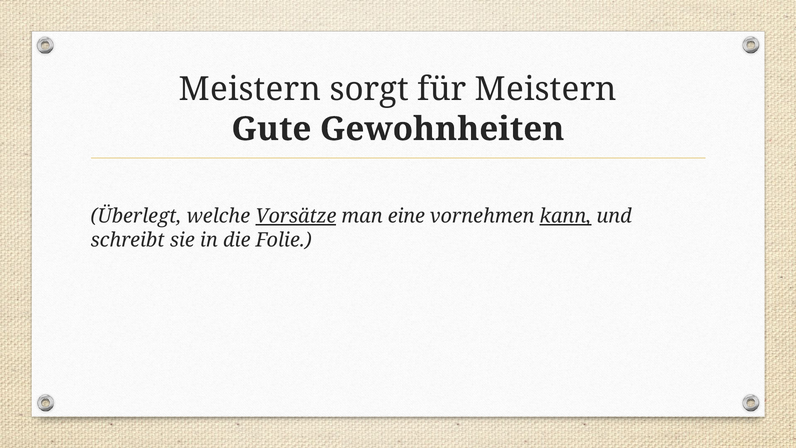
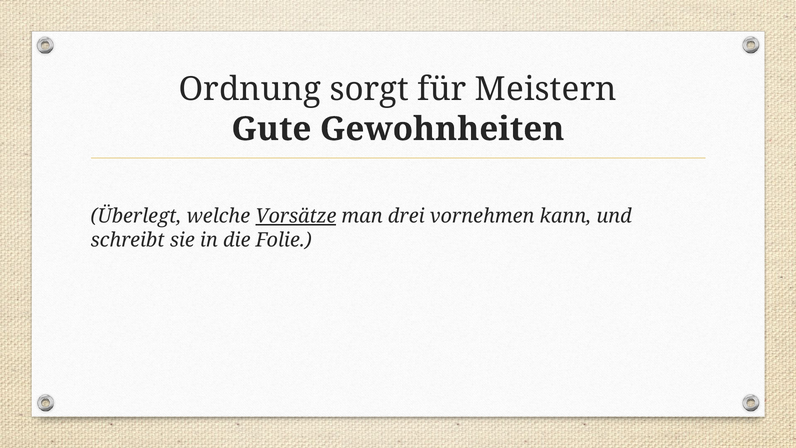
Meistern: Meistern -> Ordnung (250, 89)
eine: eine -> drei (406, 216)
kann underline: present -> none (565, 216)
